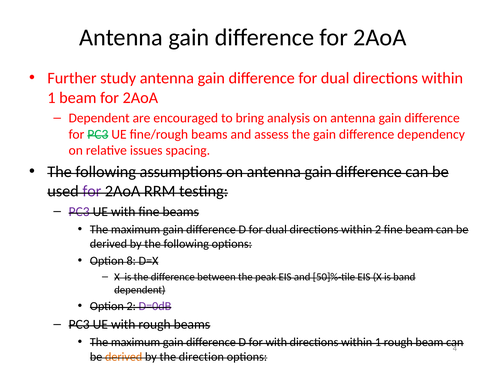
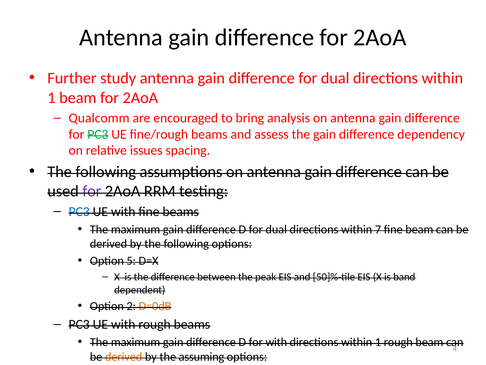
Dependent: Dependent -> Qualcomm (99, 118)
PC3 colour: purple -> blue (79, 211)
within 2: 2 -> 7 (378, 229)
8: 8 -> 5 (131, 261)
D=0dB colour: purple -> orange (155, 306)
direction: direction -> assuming (201, 356)
